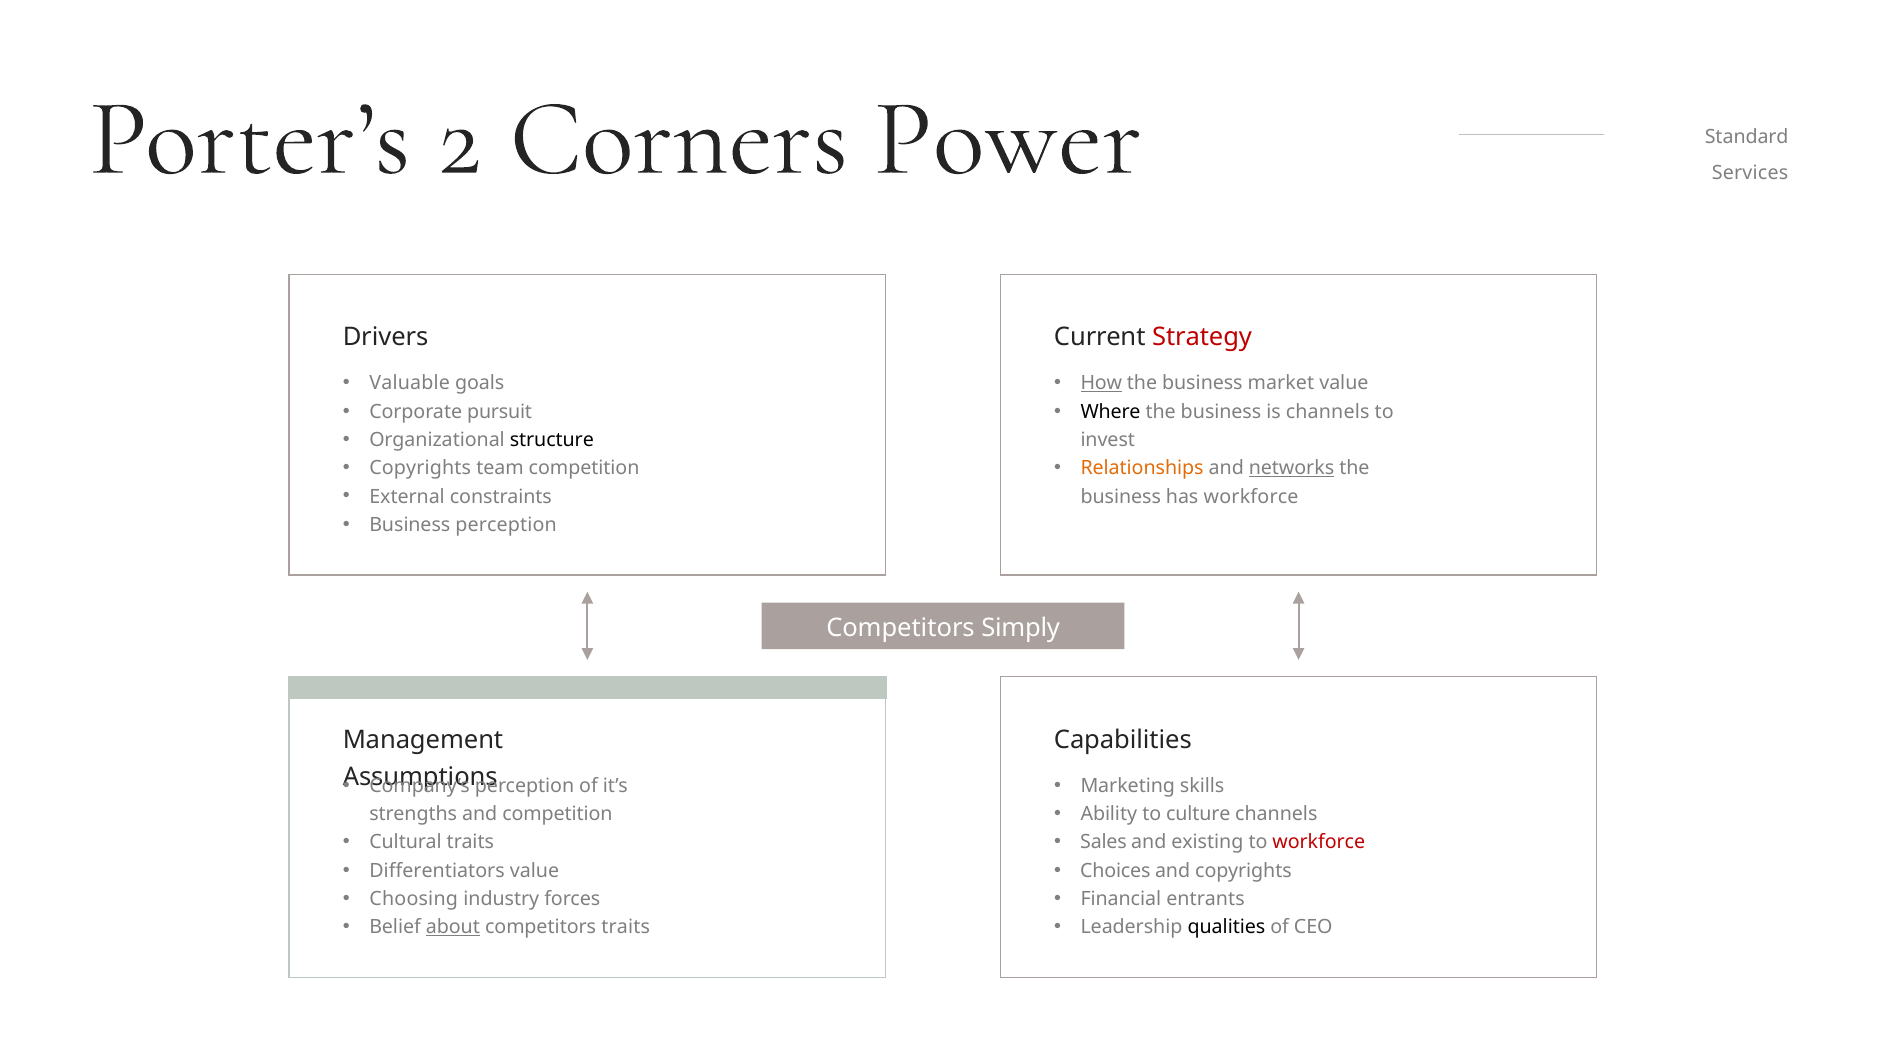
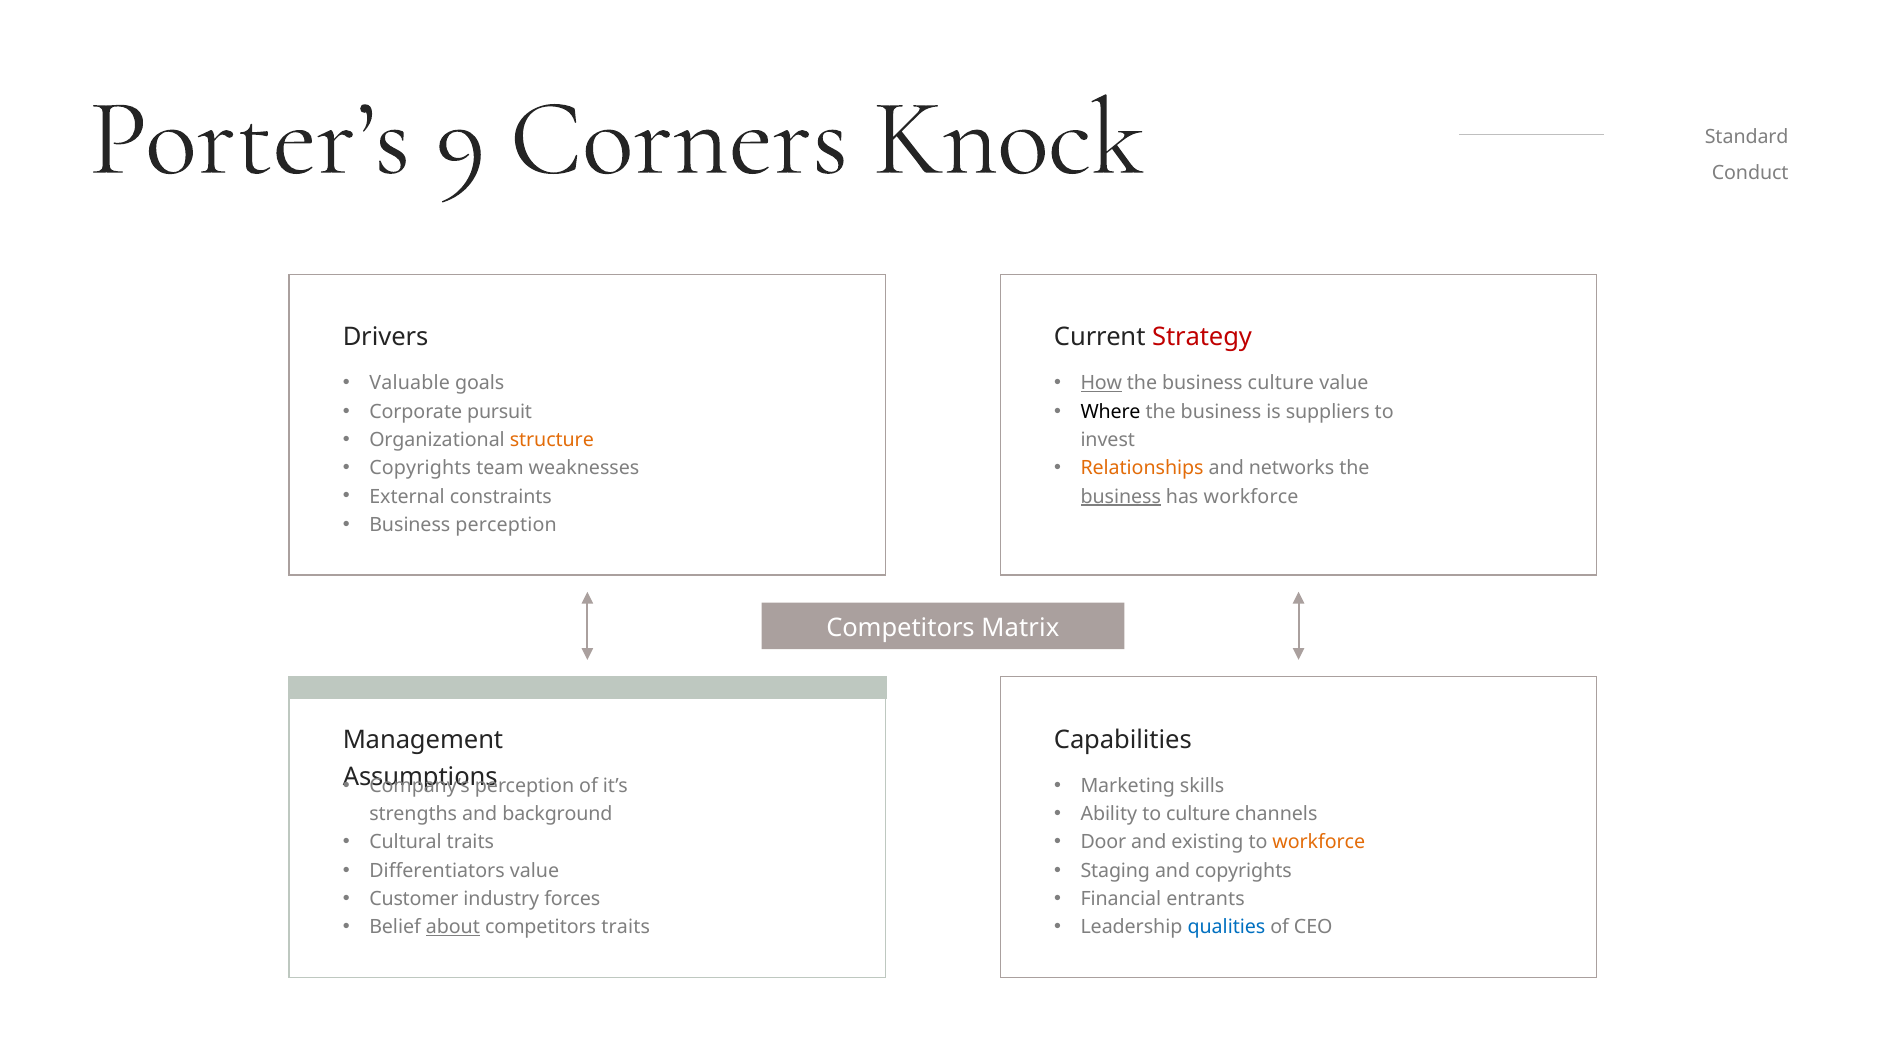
2: 2 -> 9 (461, 137)
Power: Power -> Knock (1009, 137)
Services: Services -> Conduct (1750, 173)
business market: market -> culture (1281, 383)
is channels: channels -> suppliers (1328, 412)
structure colour: black -> orange (552, 440)
team competition: competition -> weaknesses (584, 468)
networks underline: present -> none (1291, 468)
business underline: none -> present (1121, 496)
Simply: Simply -> Matrix (1020, 628)
and competition: competition -> background (557, 814)
Sales: Sales -> Door (1103, 842)
workforce colour: red -> orange (1319, 842)
Choices: Choices -> Staging (1115, 871)
Choosing: Choosing -> Customer (414, 899)
qualities colour: black -> blue (1226, 927)
